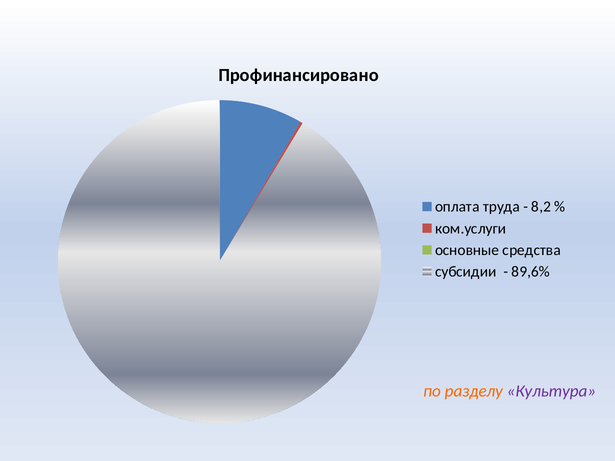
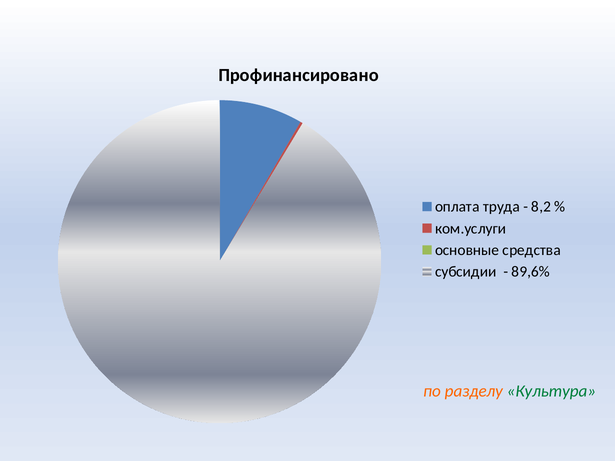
Культура colour: purple -> green (551, 391)
